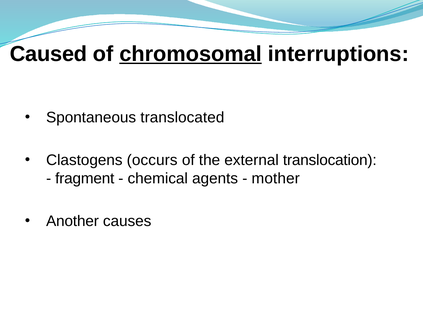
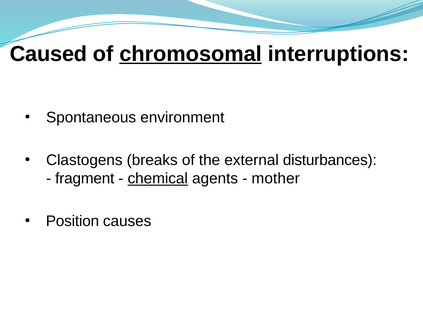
translocated: translocated -> environment (182, 118)
occurs: occurs -> breaks (152, 160)
translocation: translocation -> disturbances (330, 160)
chemical underline: none -> present (158, 179)
Another: Another -> Position (72, 221)
